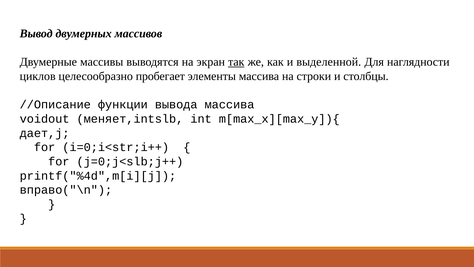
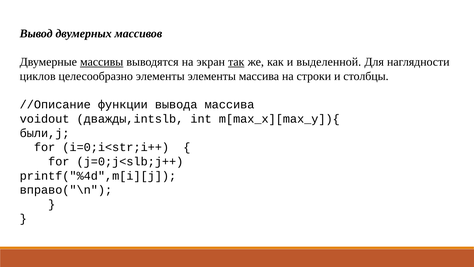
массивы underline: none -> present (102, 62)
целесообразно пробегает: пробегает -> элементы (160, 76)
меняет,intslb: меняет,intslb -> дважды,intslb (130, 119)
дает,j: дает,j -> были,j (45, 133)
